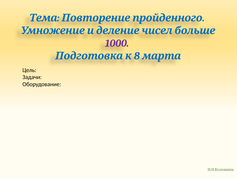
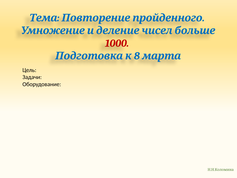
1000 colour: purple -> red (117, 43)
